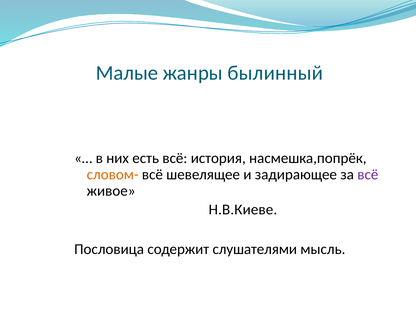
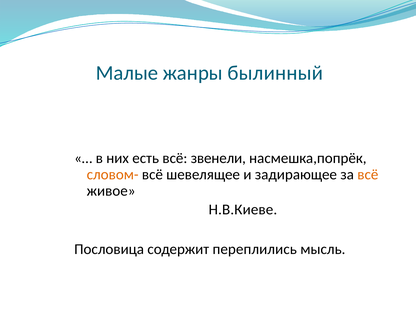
история: история -> звенели (218, 158)
всё colour: purple -> orange (368, 175)
слушателями: слушателями -> переплились (255, 249)
